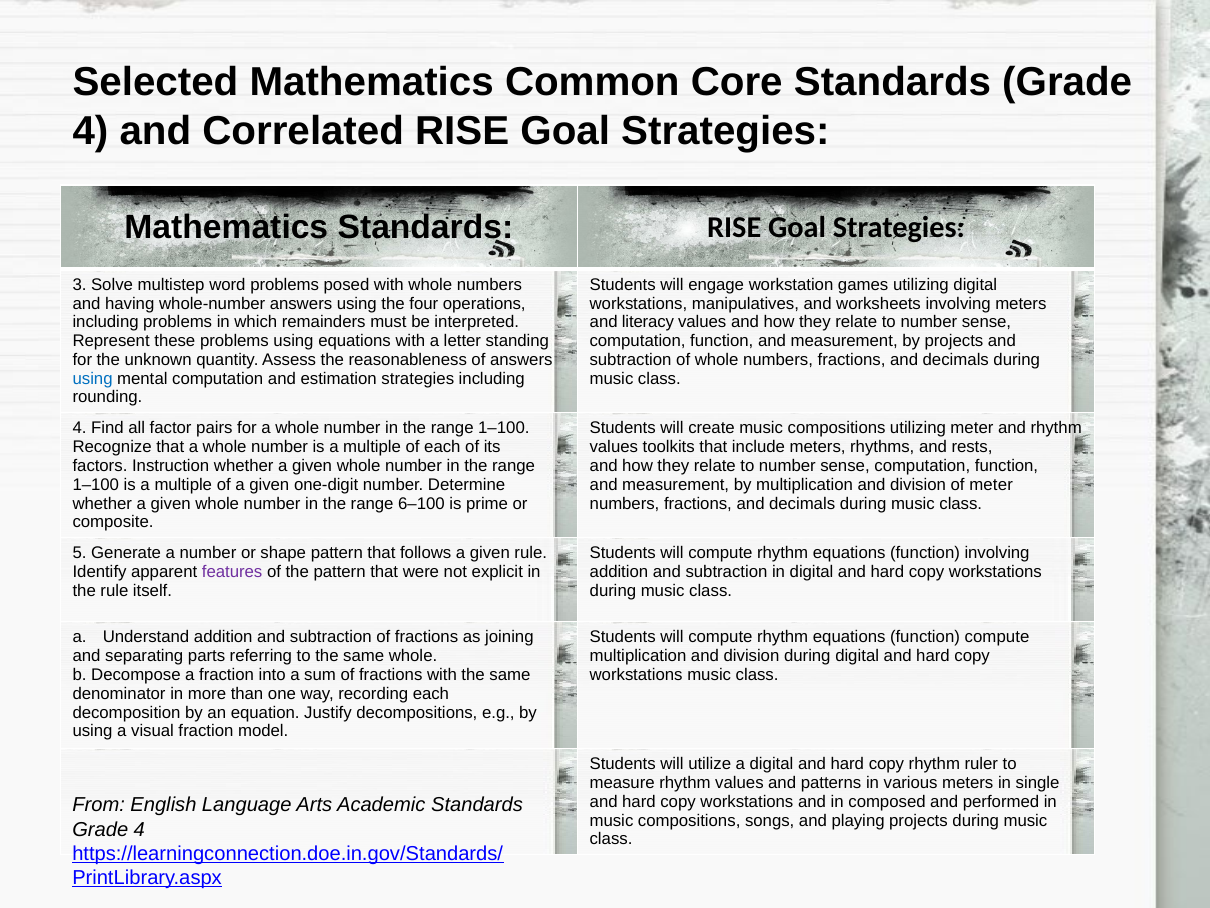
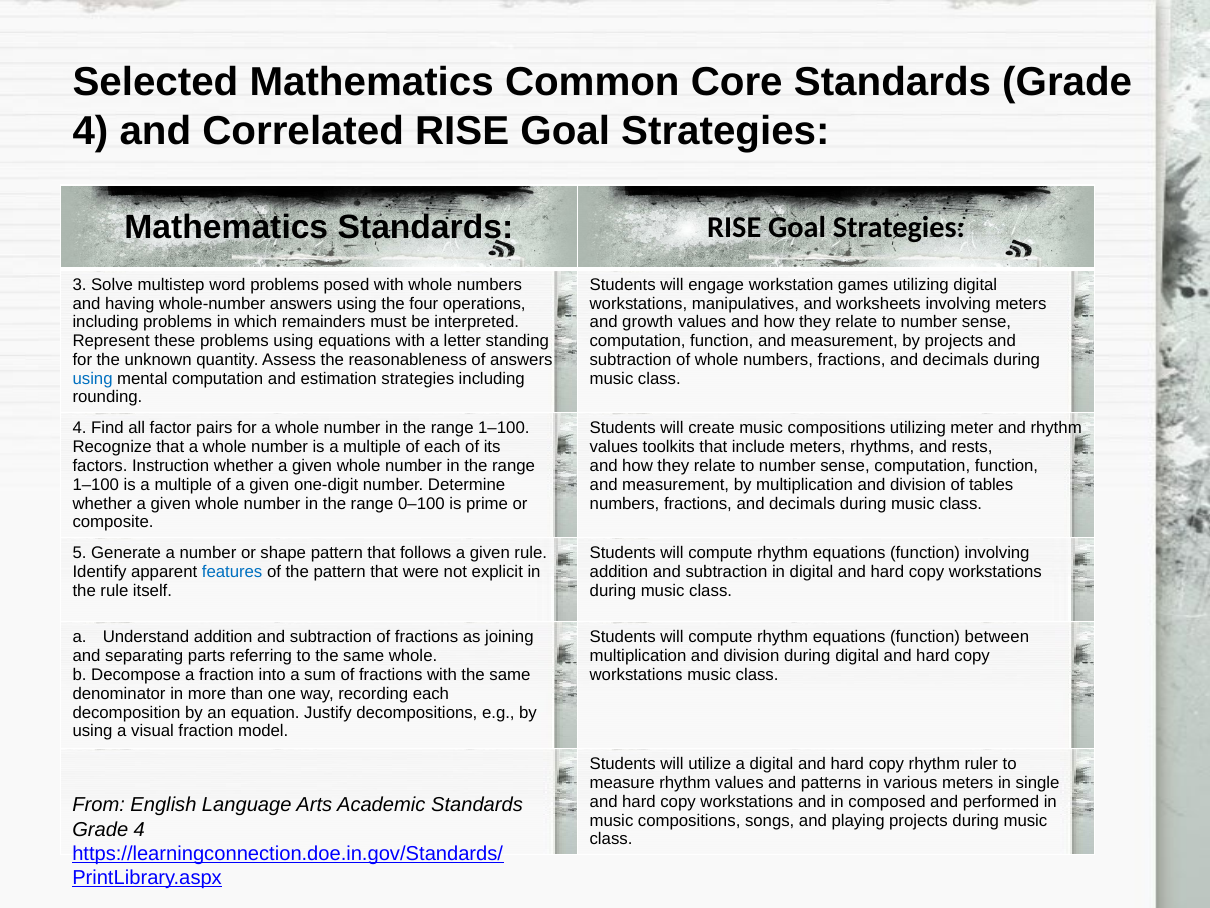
literacy: literacy -> growth (648, 322)
of meter: meter -> tables (991, 484)
6–100: 6–100 -> 0–100 (421, 503)
features colour: purple -> blue (232, 572)
function compute: compute -> between (997, 637)
